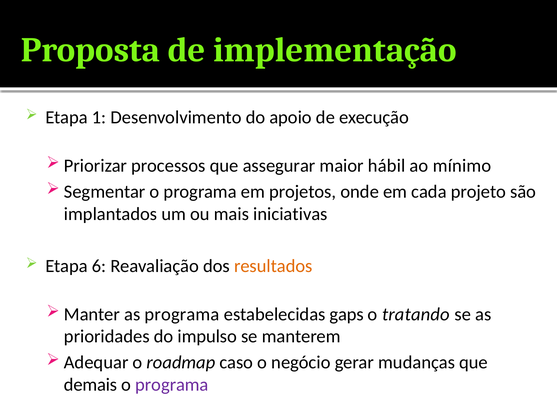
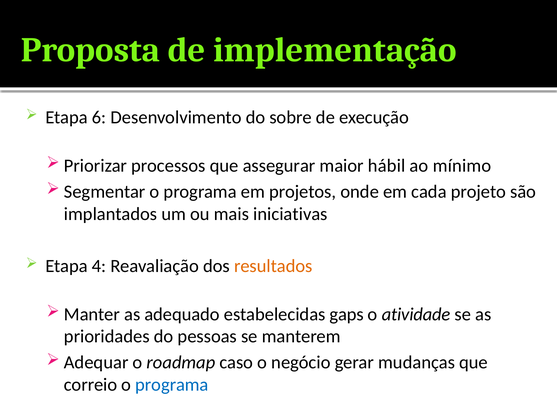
1: 1 -> 6 (99, 117)
apoio: apoio -> sobre (291, 117)
6: 6 -> 4 (99, 266)
as programa: programa -> adequado (182, 314)
tratando: tratando -> atividade (416, 314)
impulso: impulso -> pessoas (207, 336)
demais: demais -> correio (91, 385)
programa colour: purple -> blue (172, 385)
